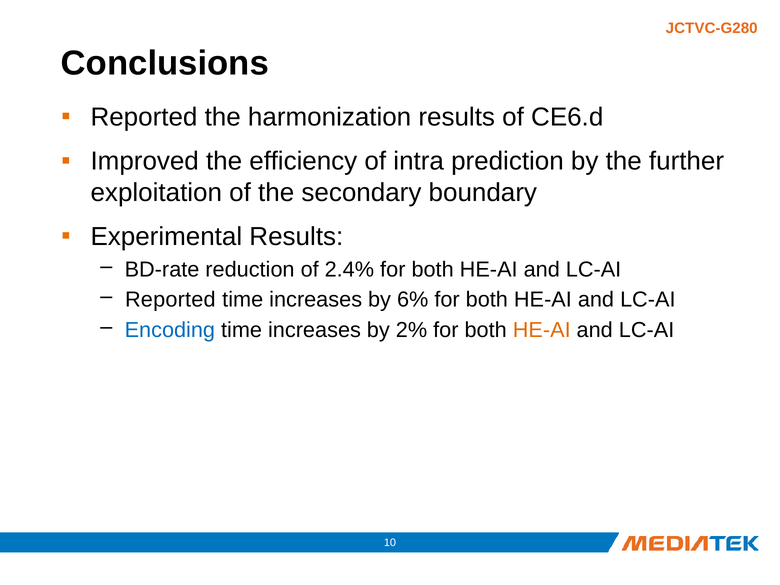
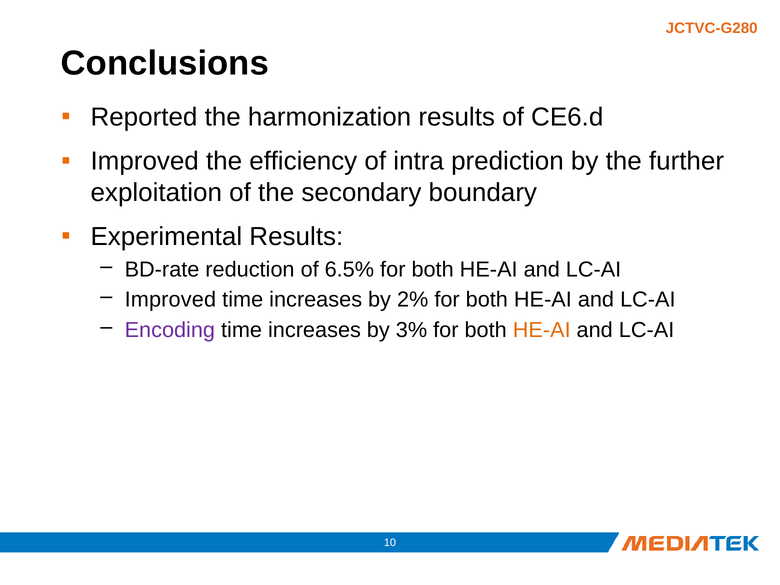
2.4%: 2.4% -> 6.5% (349, 269)
Reported: Reported -> Improved (170, 300)
6%: 6% -> 2% (413, 300)
Encoding colour: blue -> purple (170, 330)
2%: 2% -> 3% (411, 330)
